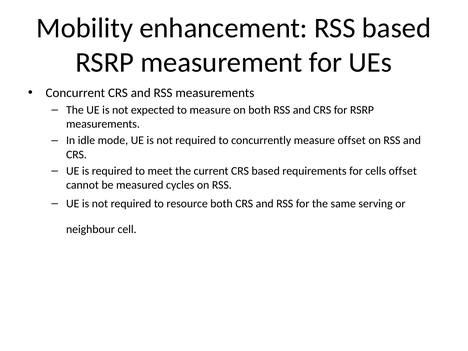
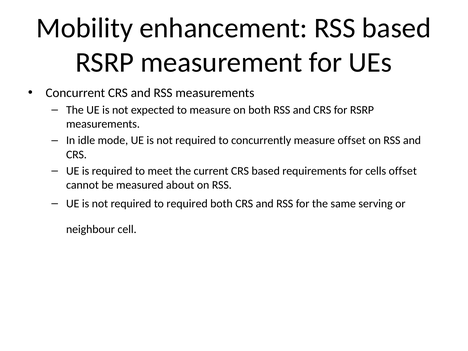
cycles: cycles -> about (180, 185)
to resource: resource -> required (187, 204)
